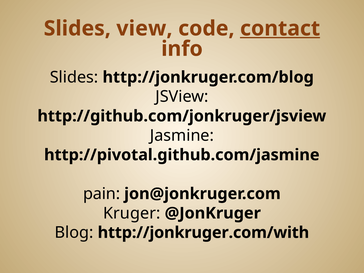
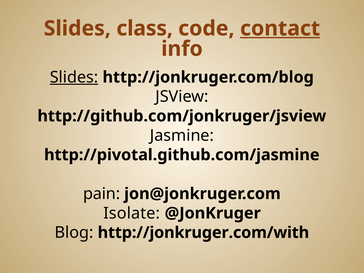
view: view -> class (145, 28)
Slides underline: none -> present (74, 77)
Kruger: Kruger -> Isolate (132, 213)
